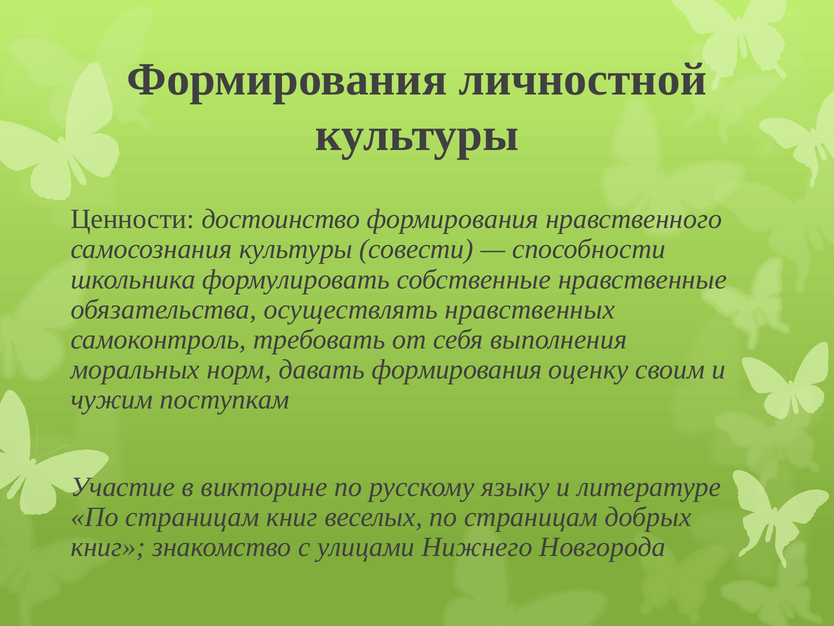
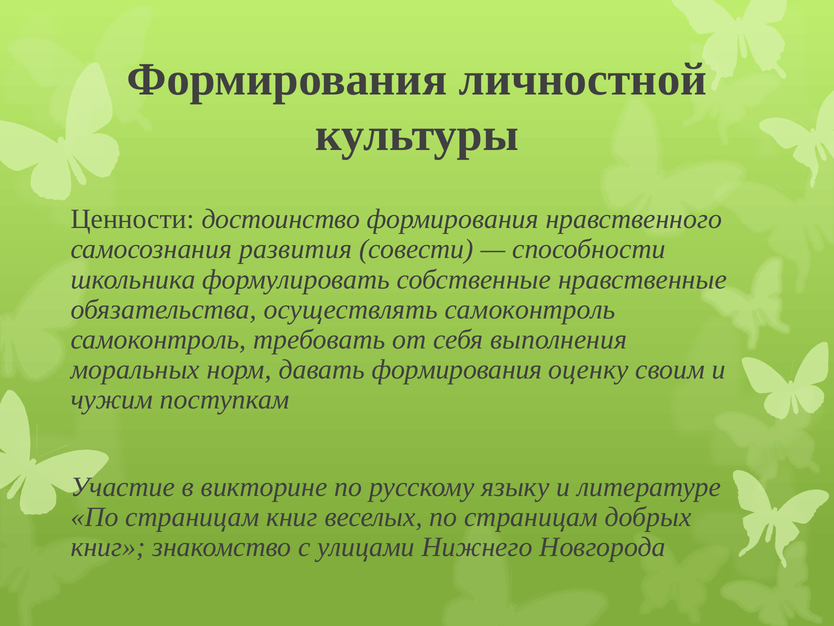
самосознания культуры: культуры -> развития (296, 249)
осуществлять нравственных: нравственных -> самоконтроль (530, 309)
